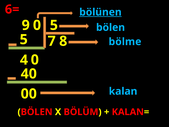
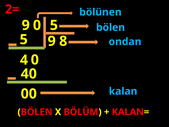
6=: 6= -> 2= (12, 9)
bölünen underline: present -> none (100, 12)
7: 7 -> 9 (52, 41)
bölme: bölme -> ondan (125, 42)
